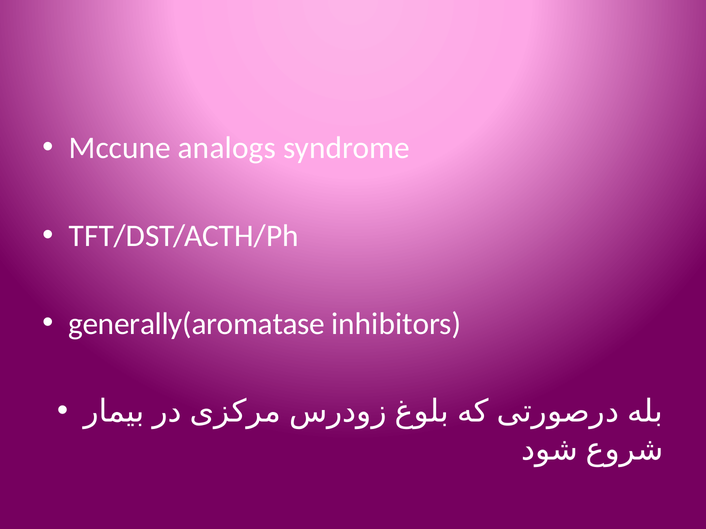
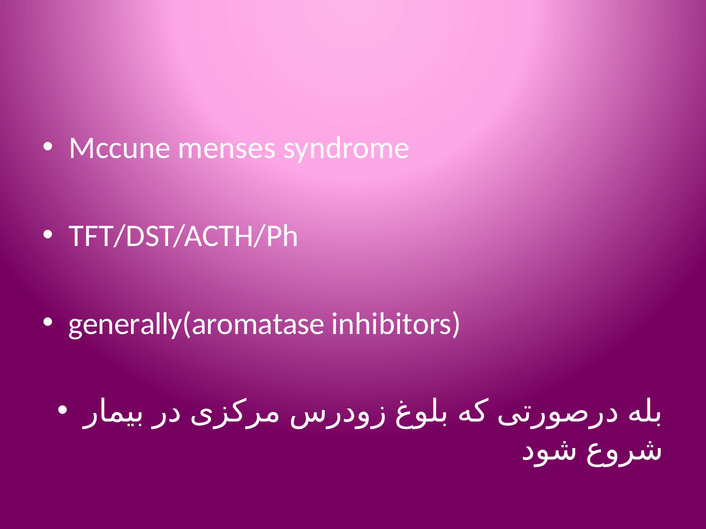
analogs: analogs -> menses (227, 148)
